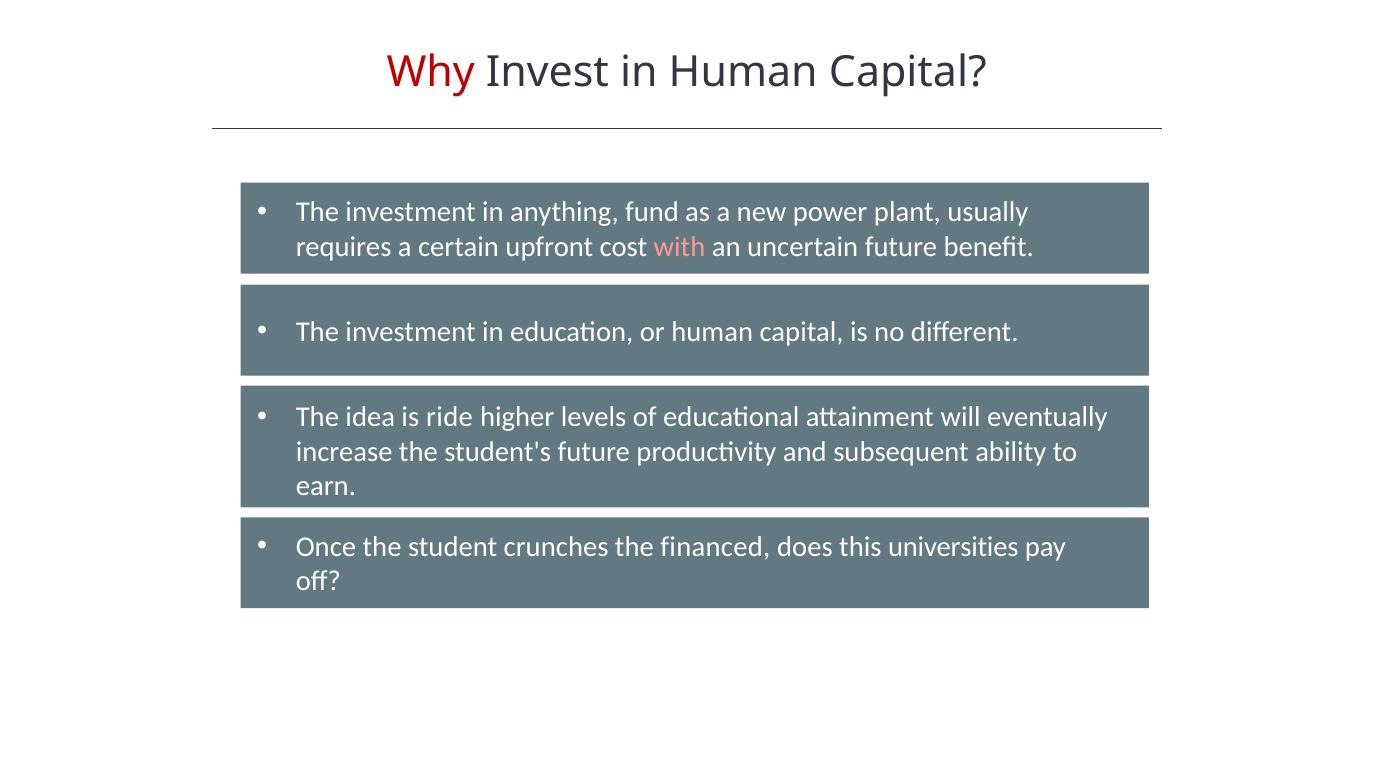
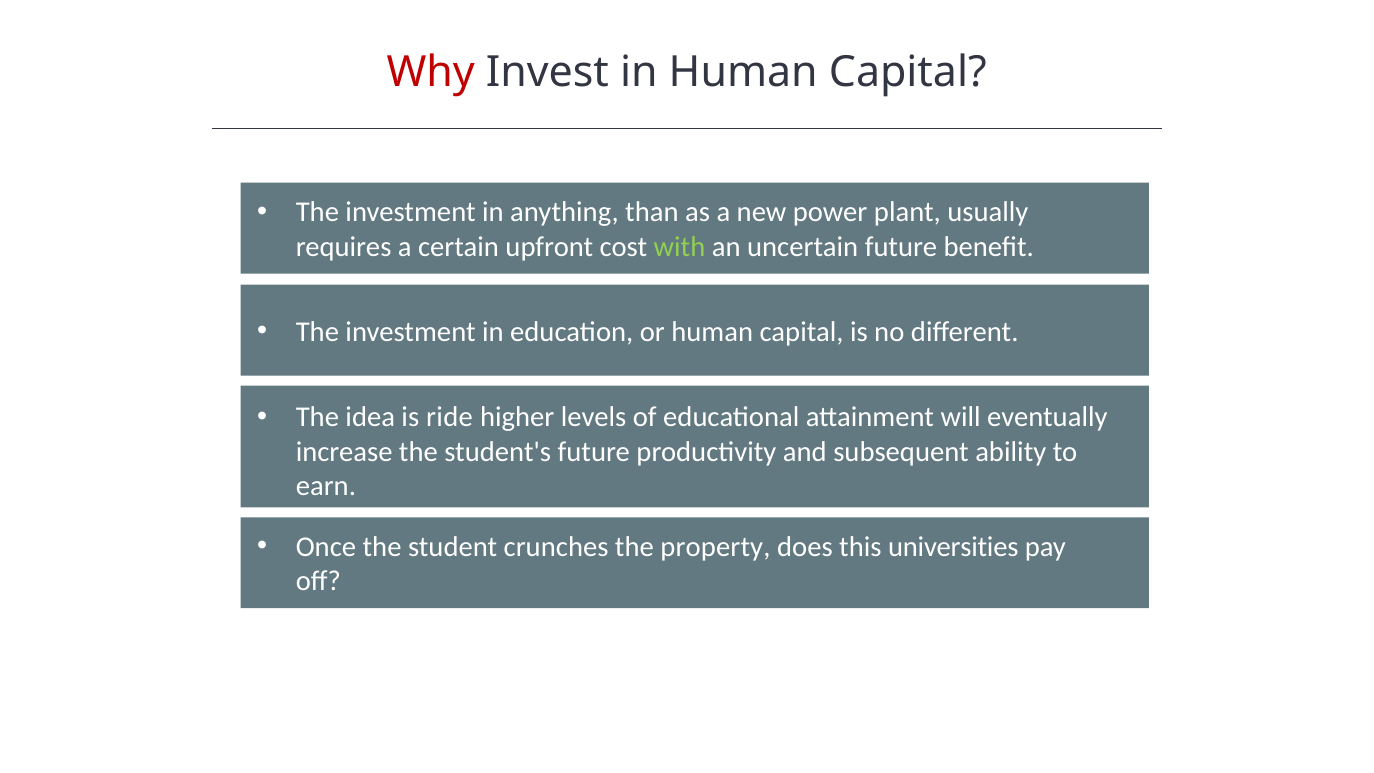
fund: fund -> than (652, 212)
with colour: pink -> light green (679, 247)
financed: financed -> property (715, 547)
